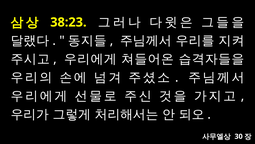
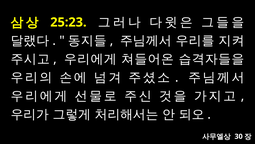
38:23: 38:23 -> 25:23 (68, 22)
